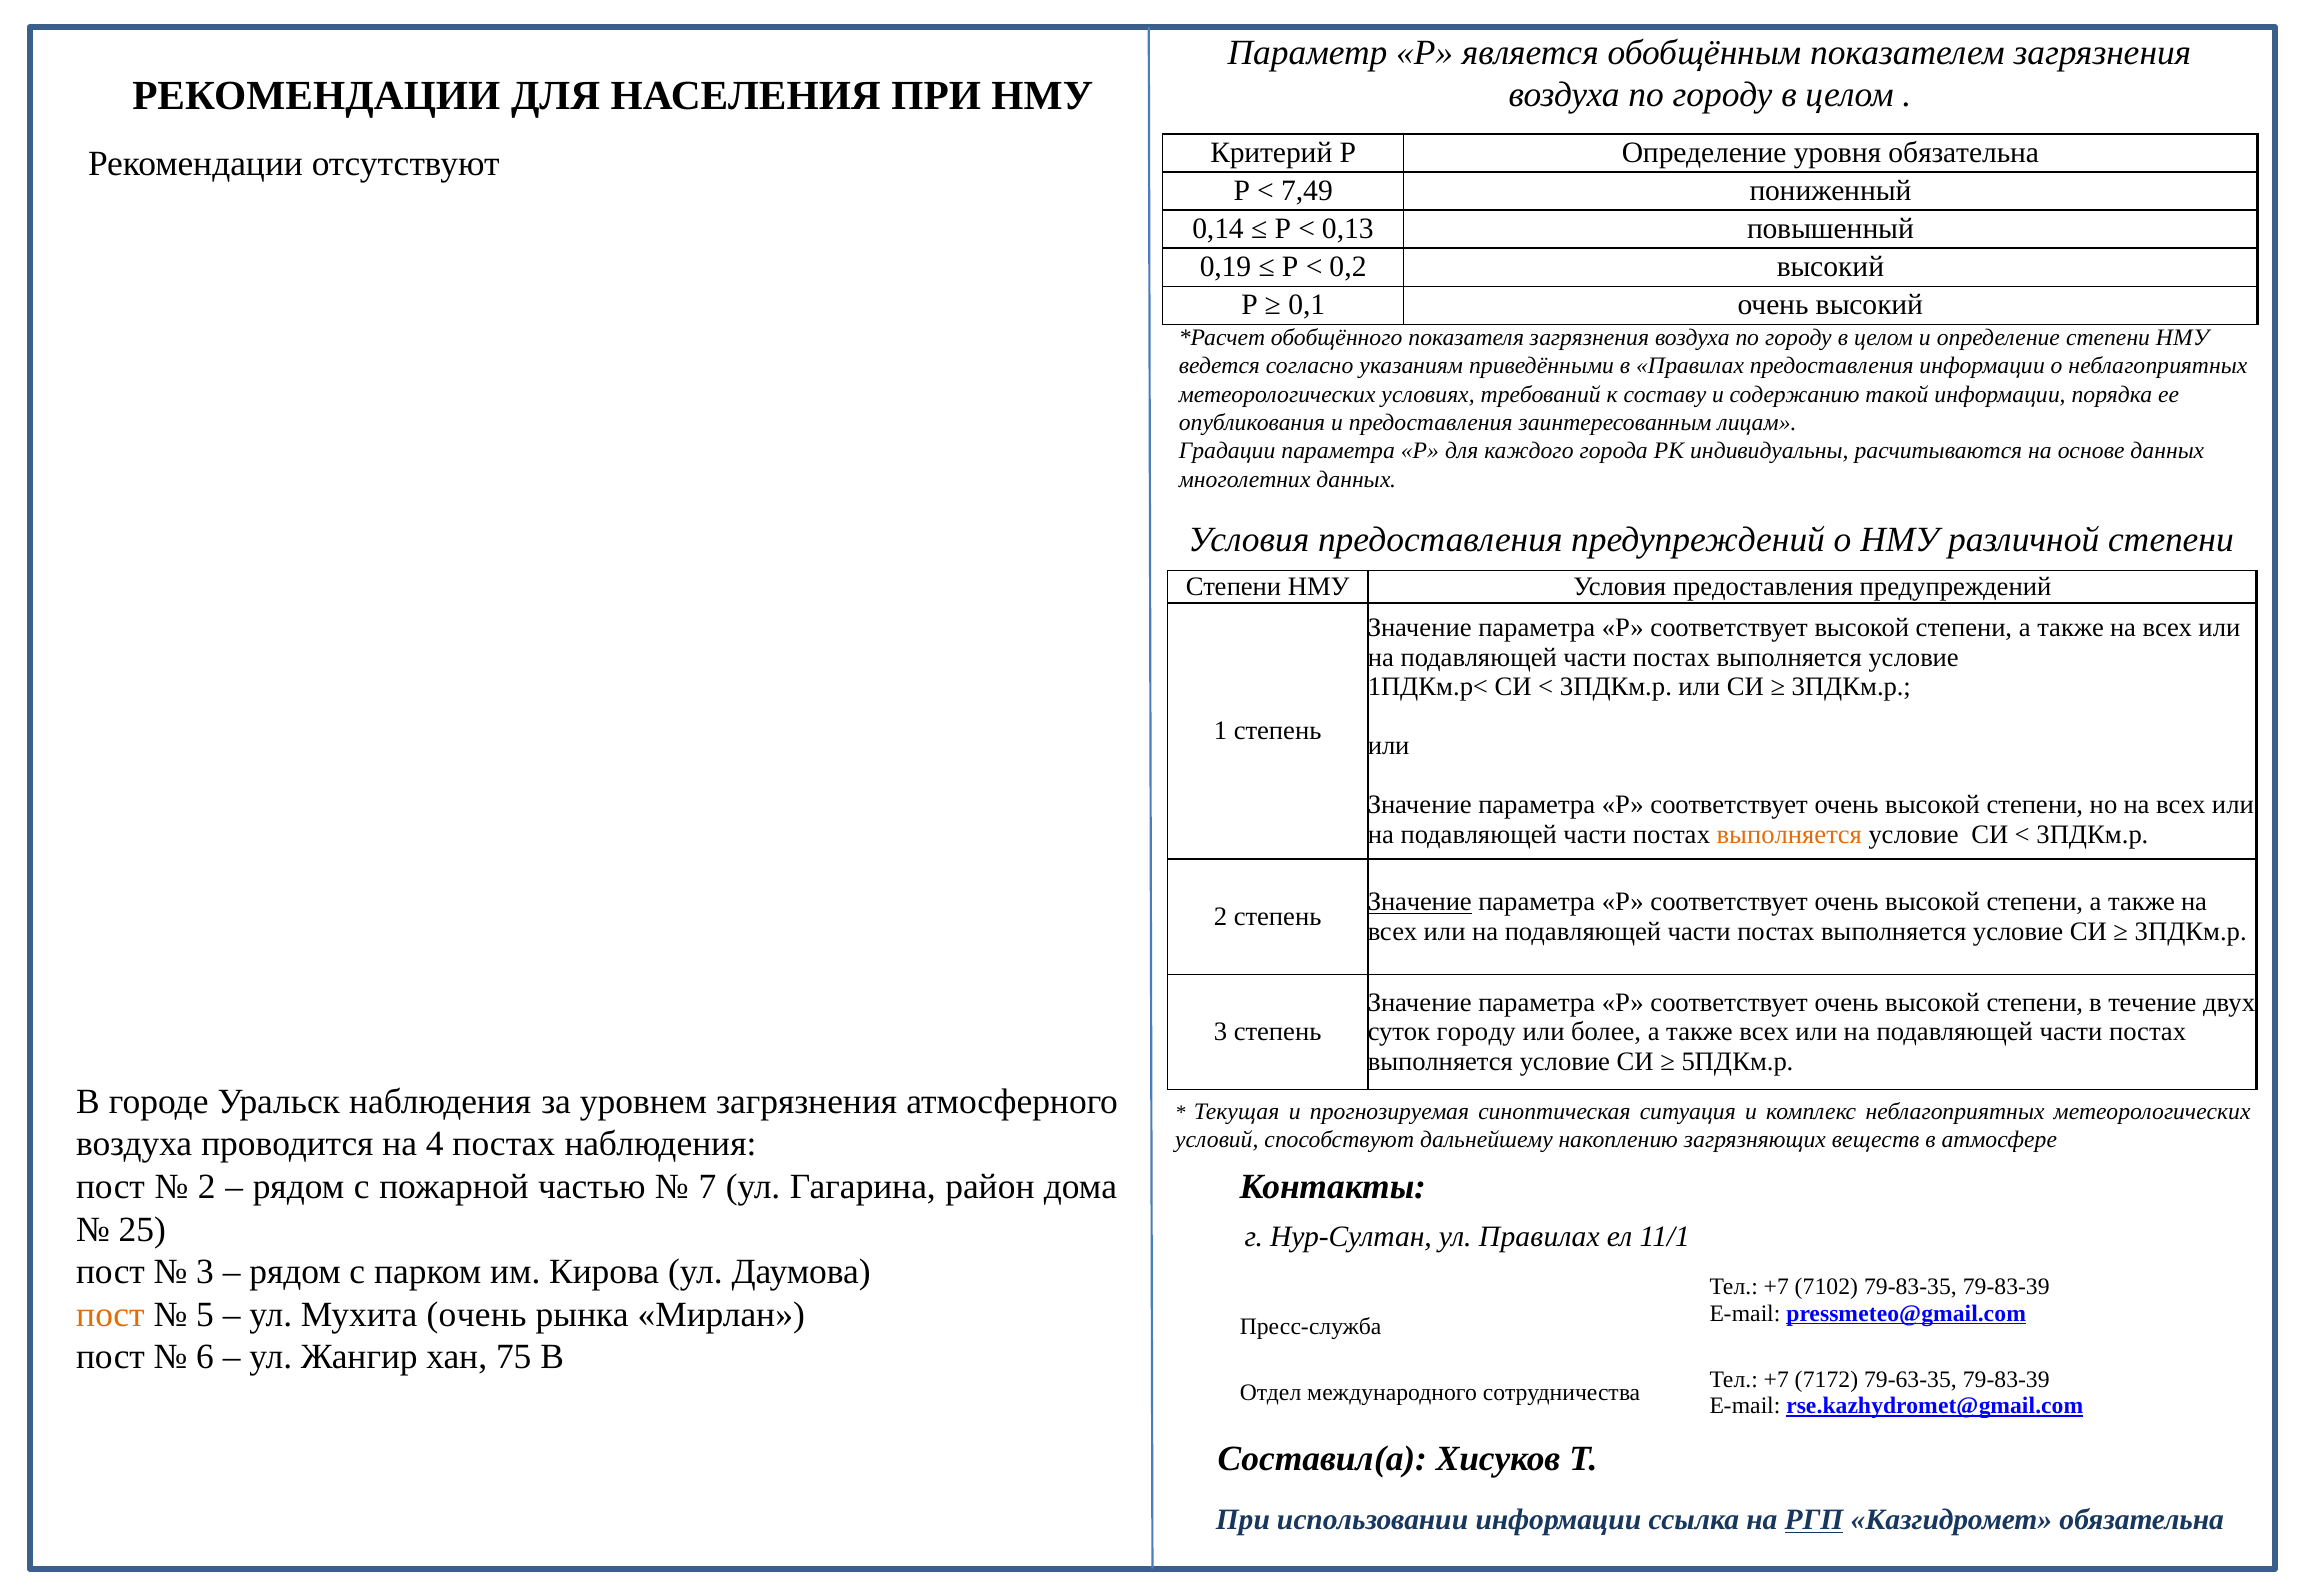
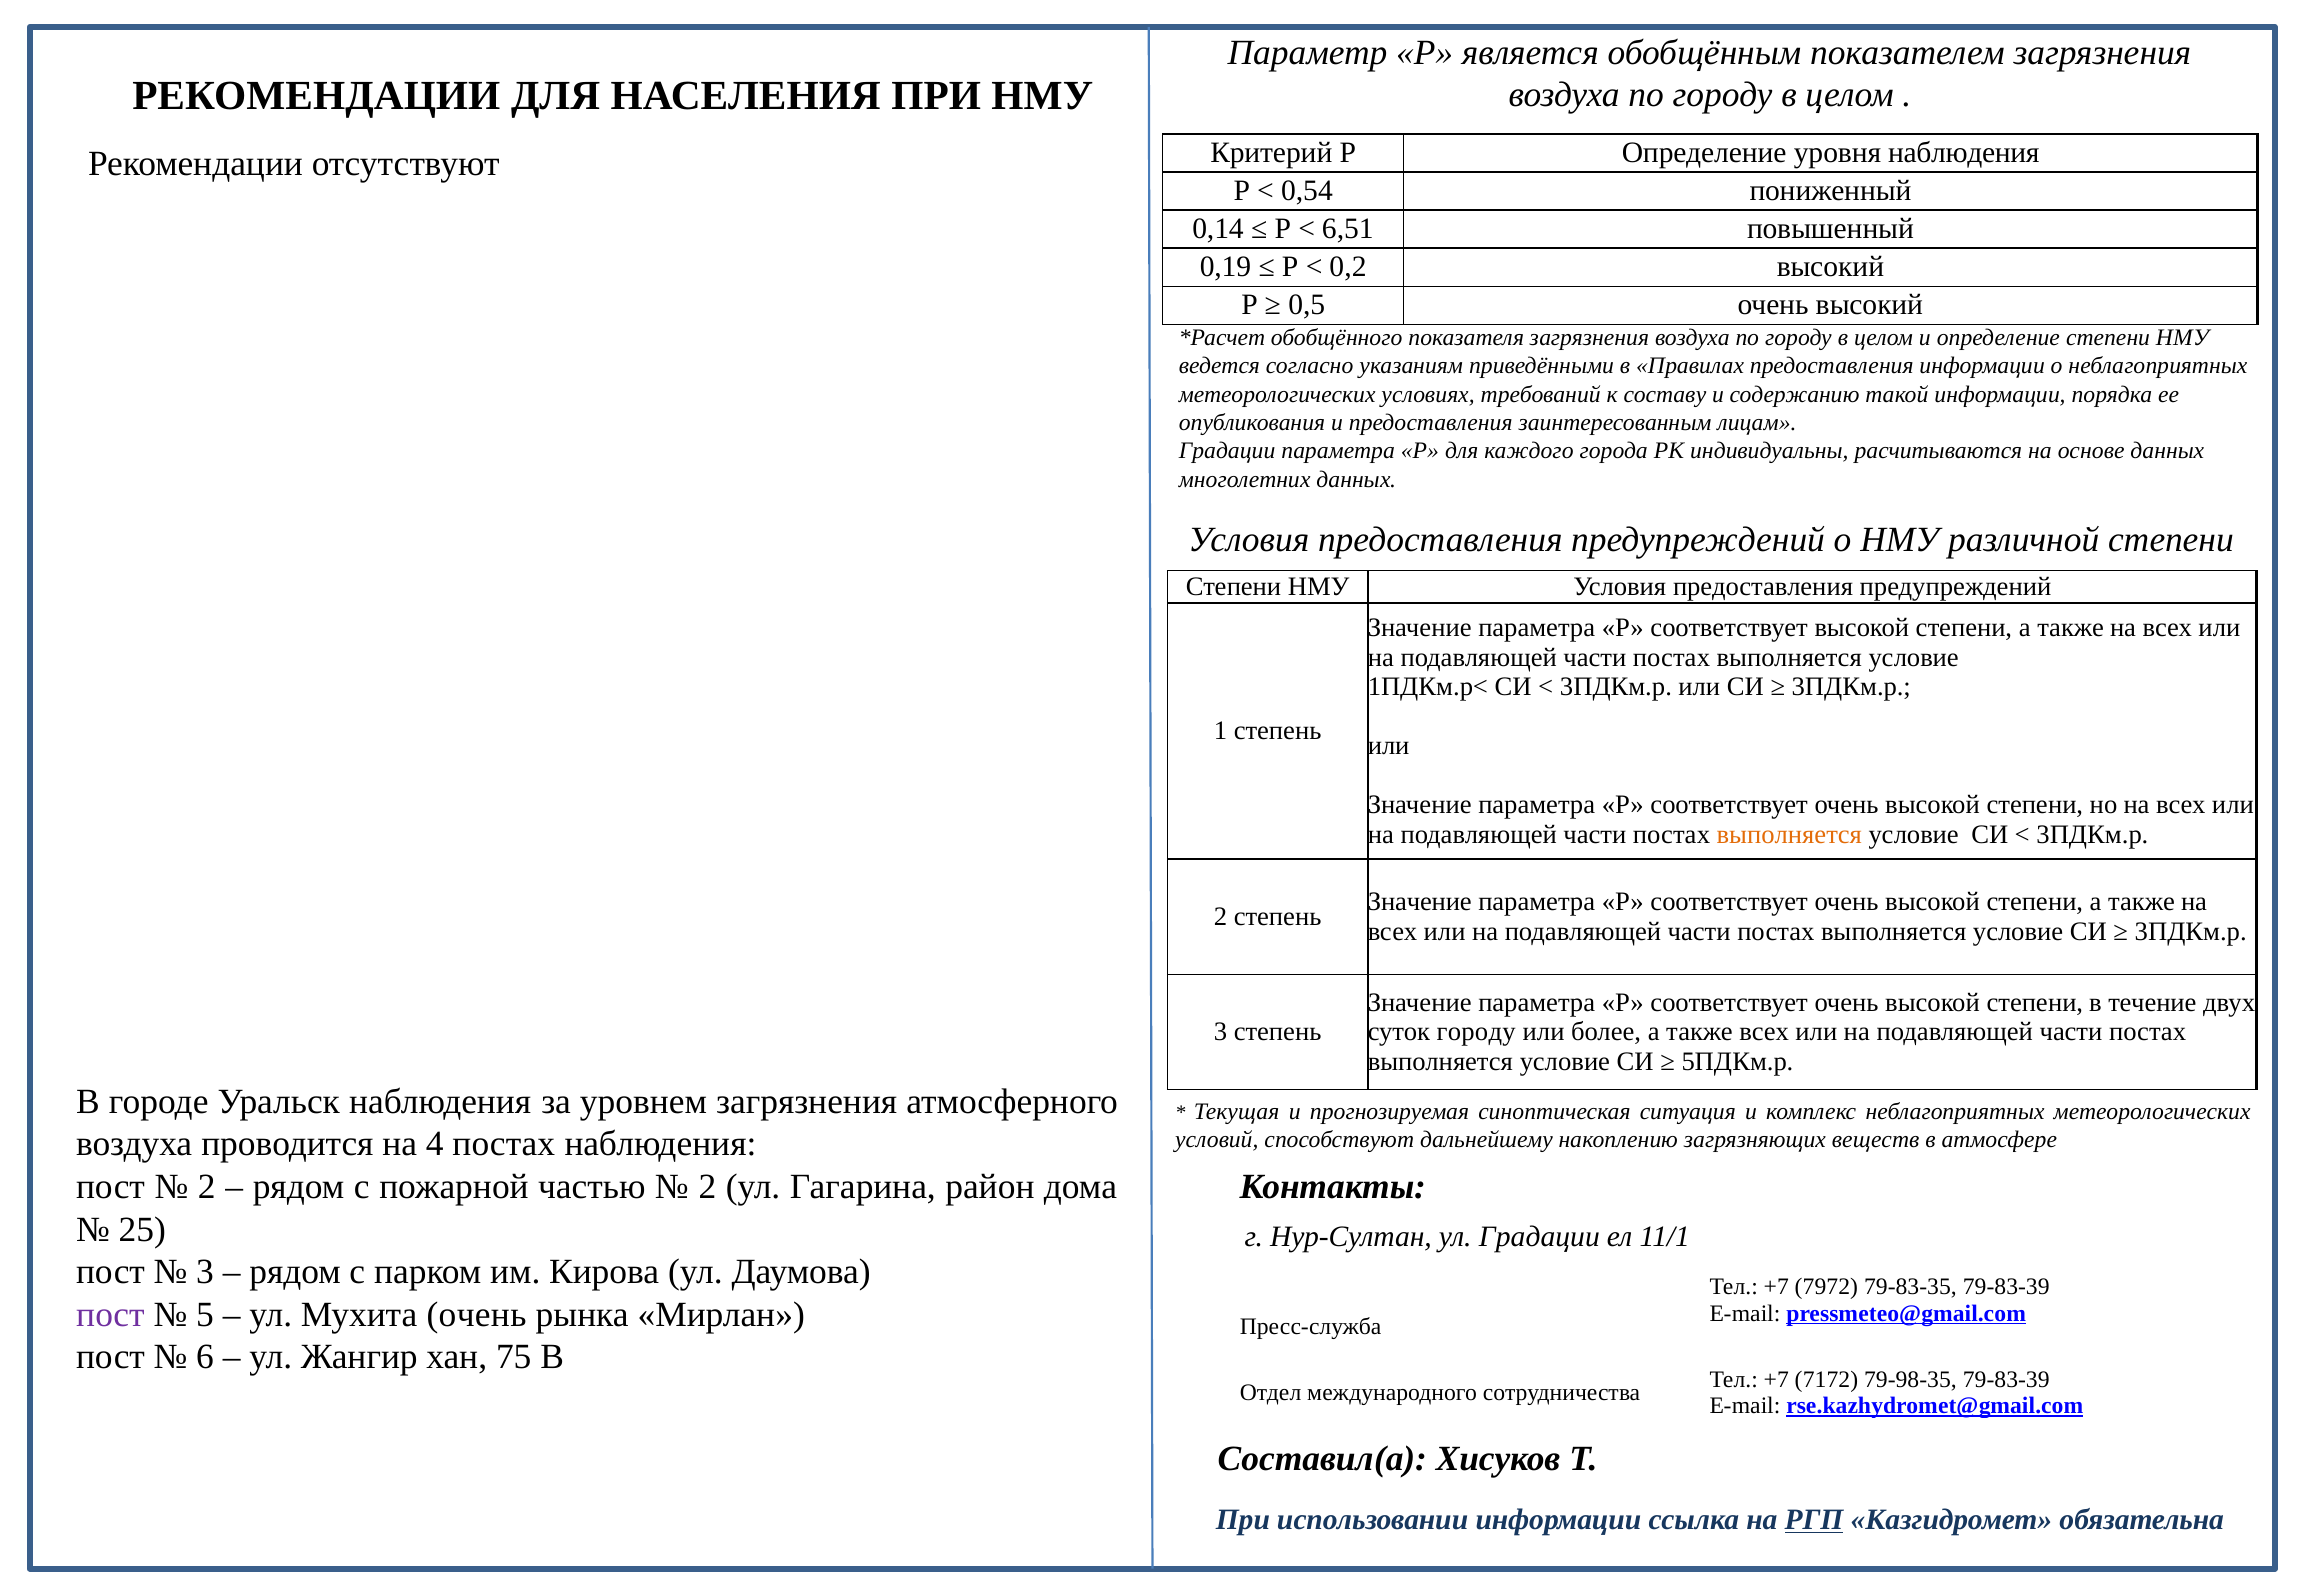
уровня обязательна: обязательна -> наблюдения (1964, 153)
7,49: 7,49 -> 0,54 (1307, 191)
0,13: 0,13 -> 6,51 (1348, 229)
0,1: 0,1 -> 0,5 (1307, 305)
Значение underline: present -> none (1420, 902)
7: 7 -> 2 (707, 1187)
ул Правилах: Правилах -> Градации (1539, 1236)
7102: 7102 -> 7972 (1826, 1287)
пост colour: orange -> purple (110, 1314)
79-63-35: 79-63-35 -> 79-98-35 (1910, 1379)
